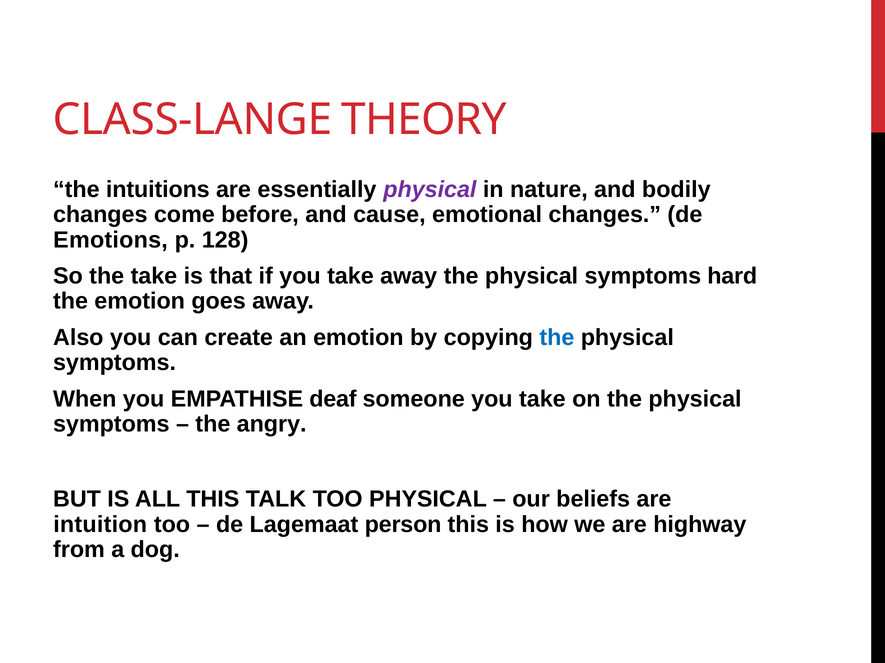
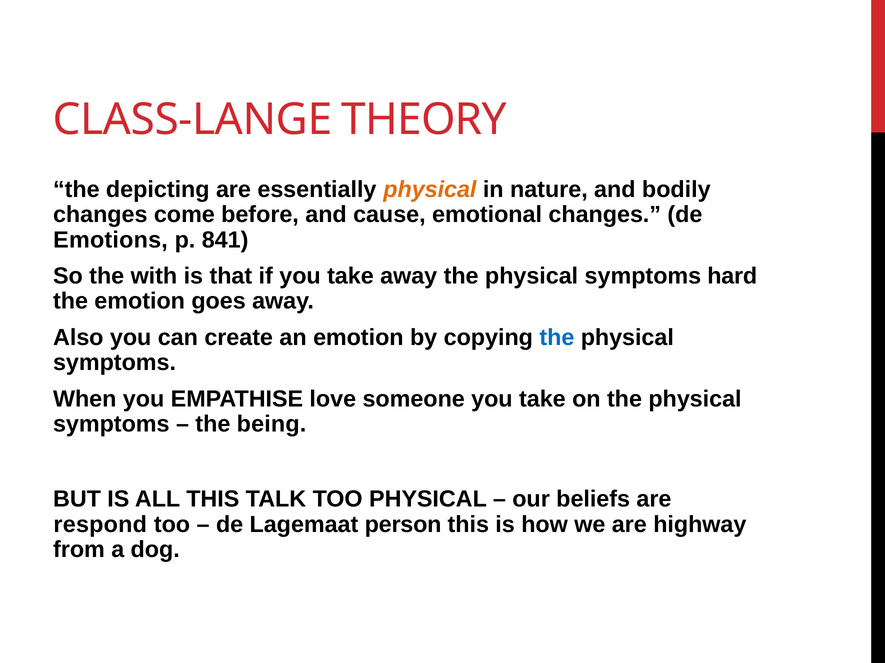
intuitions: intuitions -> depicting (158, 190)
physical colour: purple -> orange (430, 190)
128: 128 -> 841 (225, 240)
the take: take -> with (154, 276)
deaf: deaf -> love (333, 399)
angry: angry -> being (272, 425)
intuition: intuition -> respond (100, 525)
